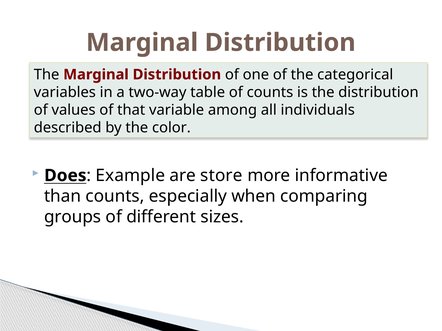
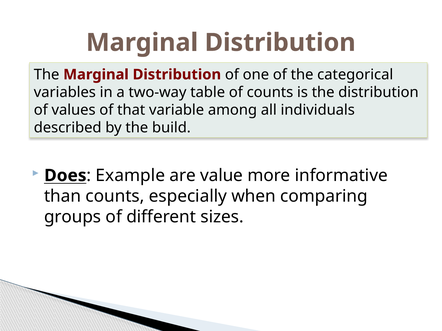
color: color -> build (171, 128)
store: store -> value (222, 176)
